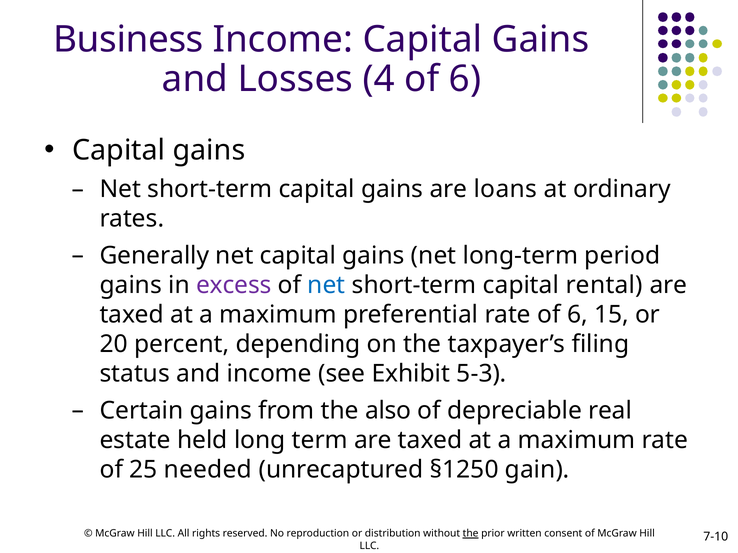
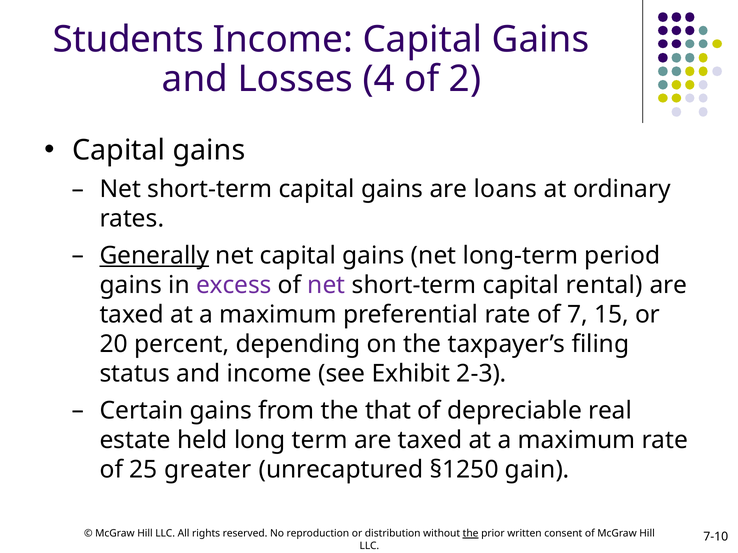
Business: Business -> Students (128, 39)
4 of 6: 6 -> 2 (465, 79)
Generally underline: none -> present (154, 256)
net colour: blue -> purple (326, 285)
rate of 6: 6 -> 7 (577, 315)
5-3: 5-3 -> 2-3 (482, 374)
also: also -> that (388, 411)
needed: needed -> greater (208, 470)
